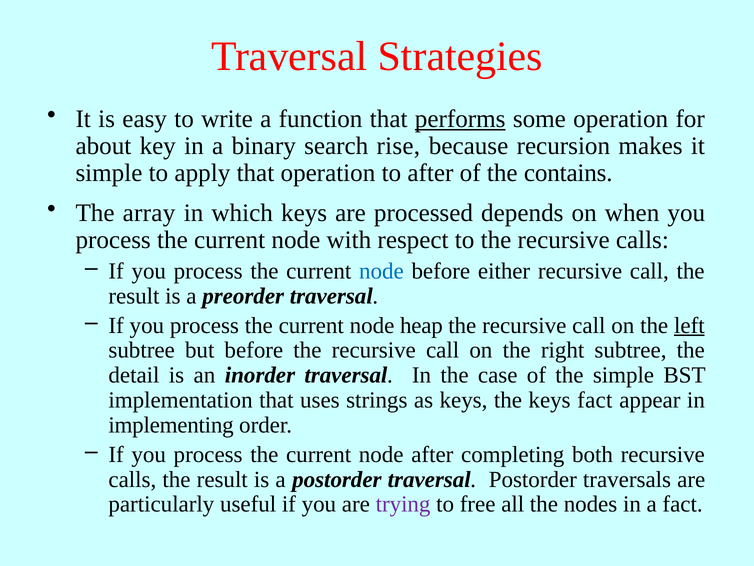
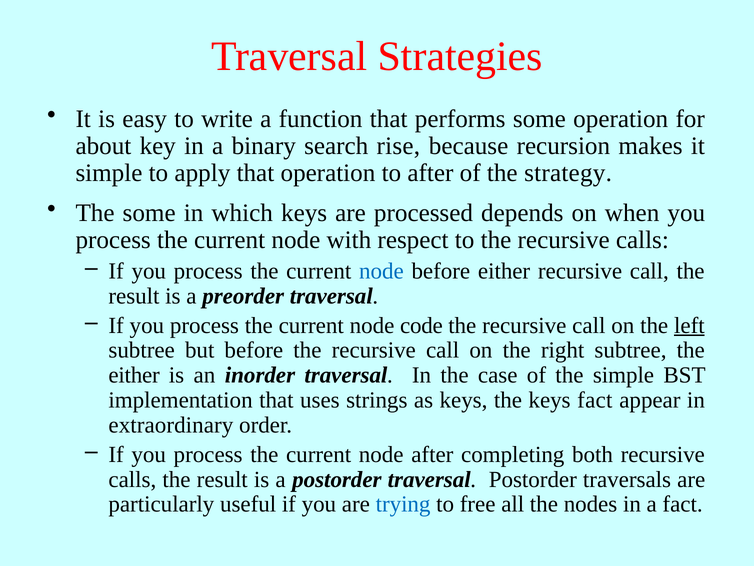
performs underline: present -> none (460, 119)
contains: contains -> strategy (568, 173)
The array: array -> some (149, 213)
heap: heap -> code (421, 325)
detail: detail -> either (134, 375)
implementing: implementing -> extraordinary (171, 425)
trying colour: purple -> blue (403, 504)
